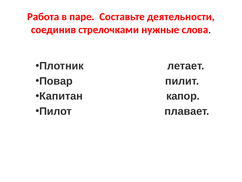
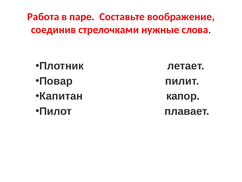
деятельности: деятельности -> воображение (181, 17)
